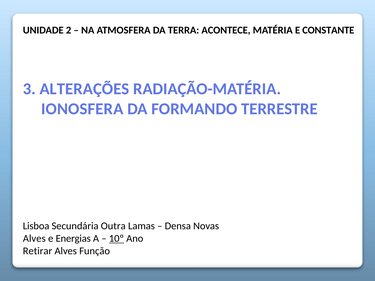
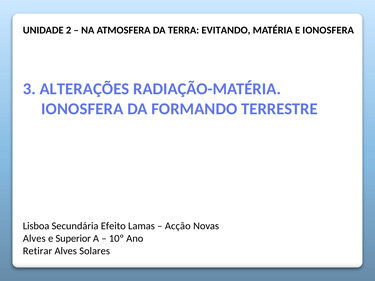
ACONTECE: ACONTECE -> EVITANDO (226, 30)
E CONSTANTE: CONSTANTE -> IONOSFERA (328, 30)
Outra: Outra -> Efeito (113, 226)
Densa: Densa -> Acção (178, 226)
Energias: Energias -> Superior (73, 239)
10º underline: present -> none (116, 239)
Função: Função -> Solares (95, 251)
